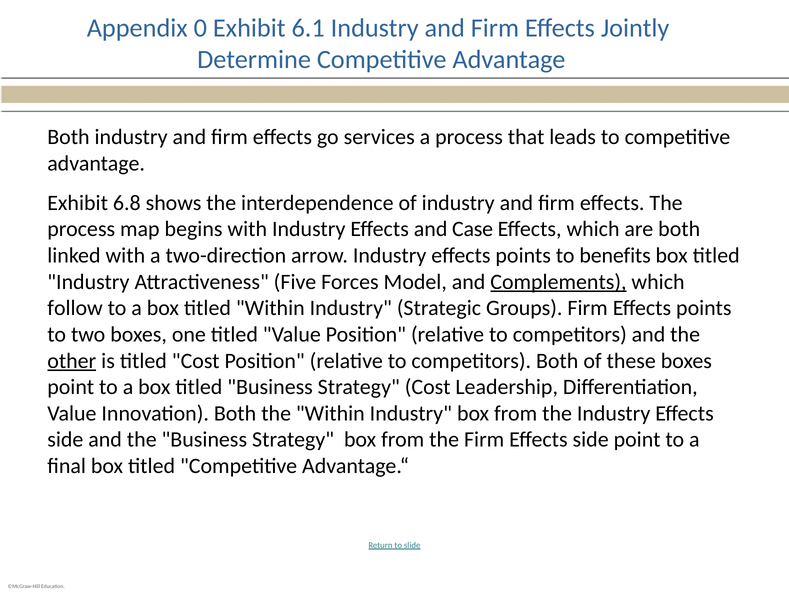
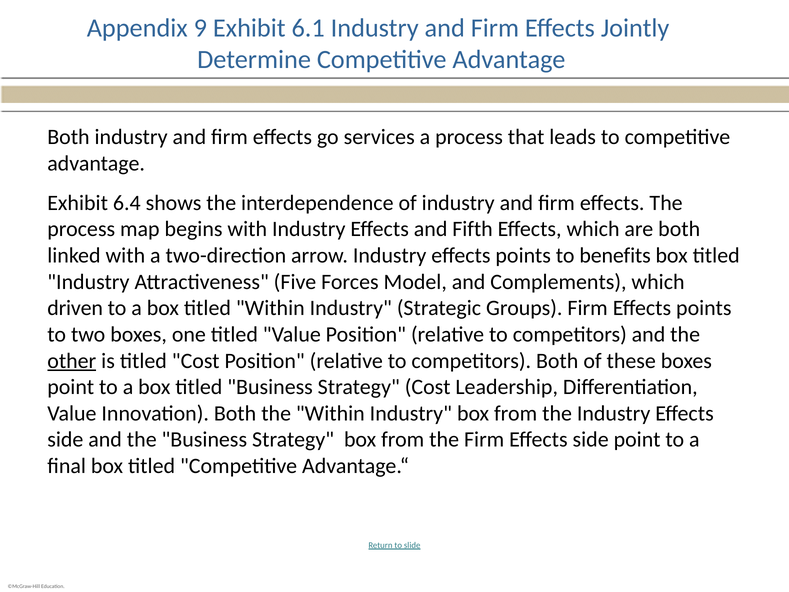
0: 0 -> 9 (200, 28)
6.8: 6.8 -> 6.4 (127, 203)
Case: Case -> Fifth (472, 229)
Complements underline: present -> none (558, 282)
follow: follow -> driven (75, 308)
